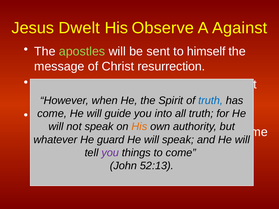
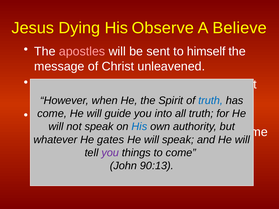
Dwelt: Dwelt -> Dying (79, 28)
Against: Against -> Believe (240, 28)
apostles colour: light green -> pink (82, 52)
resurrection: resurrection -> unleavened (171, 66)
His colour: orange -> blue (139, 127)
guard: guard -> gates (111, 140)
52:13: 52:13 -> 90:13 (157, 166)
